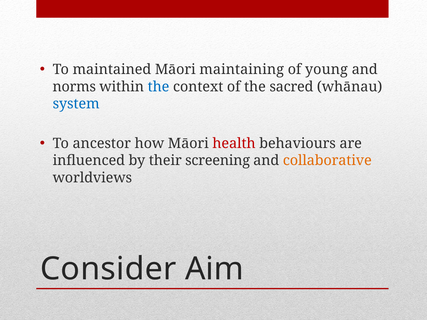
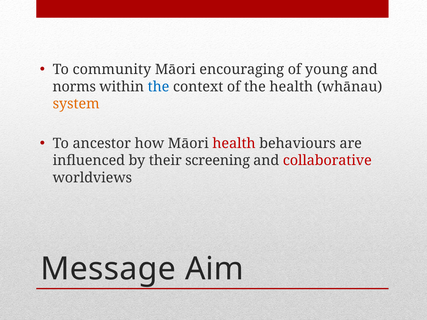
maintained: maintained -> community (112, 70)
maintaining: maintaining -> encouraging (242, 70)
the sacred: sacred -> health (291, 87)
system colour: blue -> orange (76, 104)
collaborative colour: orange -> red (327, 161)
Consider: Consider -> Message (108, 269)
